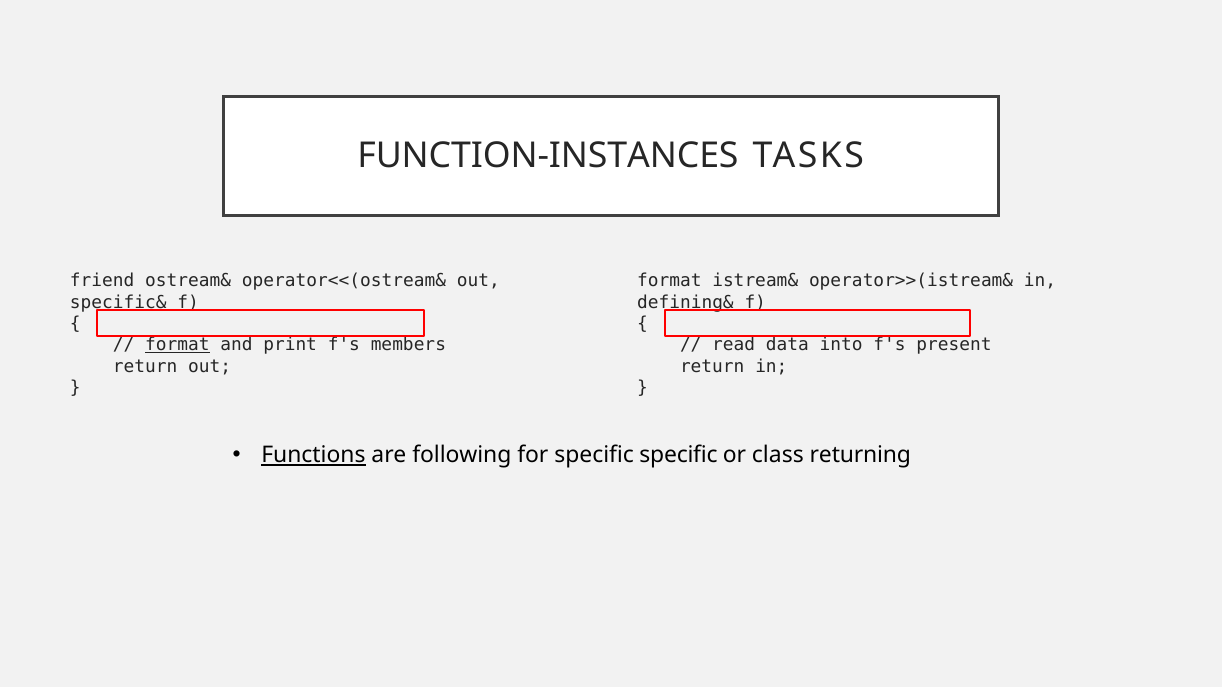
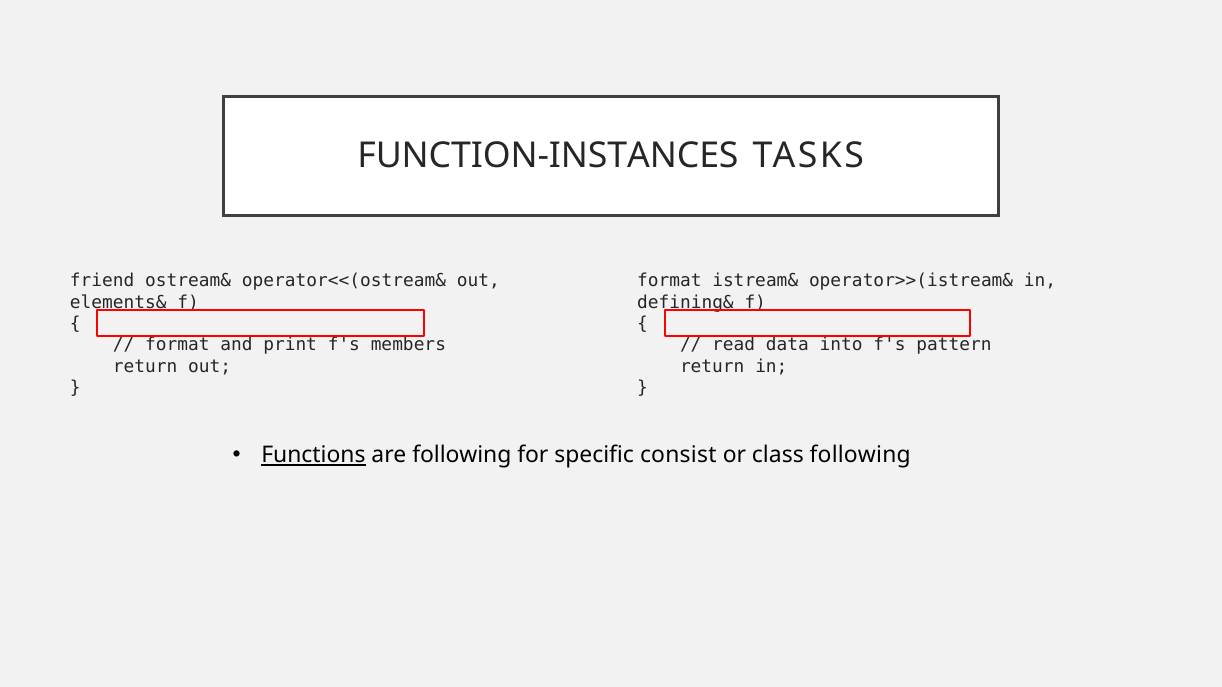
specific&: specific& -> elements& (118, 302)
format underline: present -> none (177, 345)
present: present -> pattern (954, 345)
specific specific: specific -> consist (678, 455)
class returning: returning -> following (860, 455)
